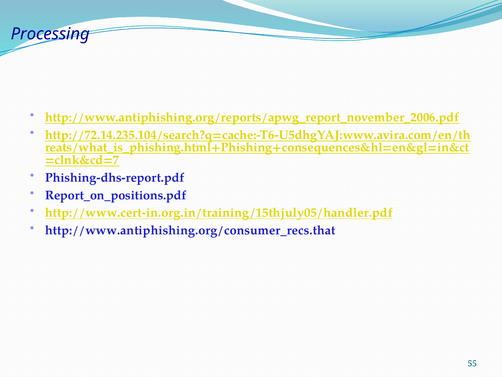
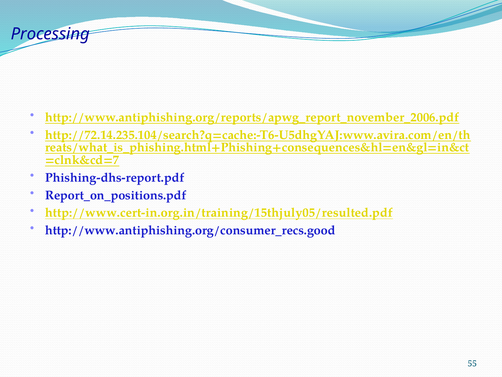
http://www.cert-in.org.in/training/15thjuly05/handler.pdf: http://www.cert-in.org.in/training/15thjuly05/handler.pdf -> http://www.cert-in.org.in/training/15thjuly05/resulted.pdf (219, 213)
http://www.antiphishing.org/consumer_recs.that: http://www.antiphishing.org/consumer_recs.that -> http://www.antiphishing.org/consumer_recs.good (190, 230)
